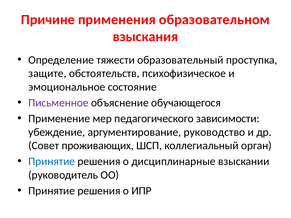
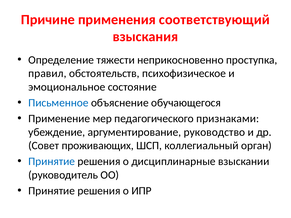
образовательном: образовательном -> соответствующий (214, 20)
образовательный: образовательный -> неприкосновенно (180, 60)
защите: защите -> правил (47, 73)
Письменное colour: purple -> blue (58, 103)
зависимости: зависимости -> признаками (228, 119)
